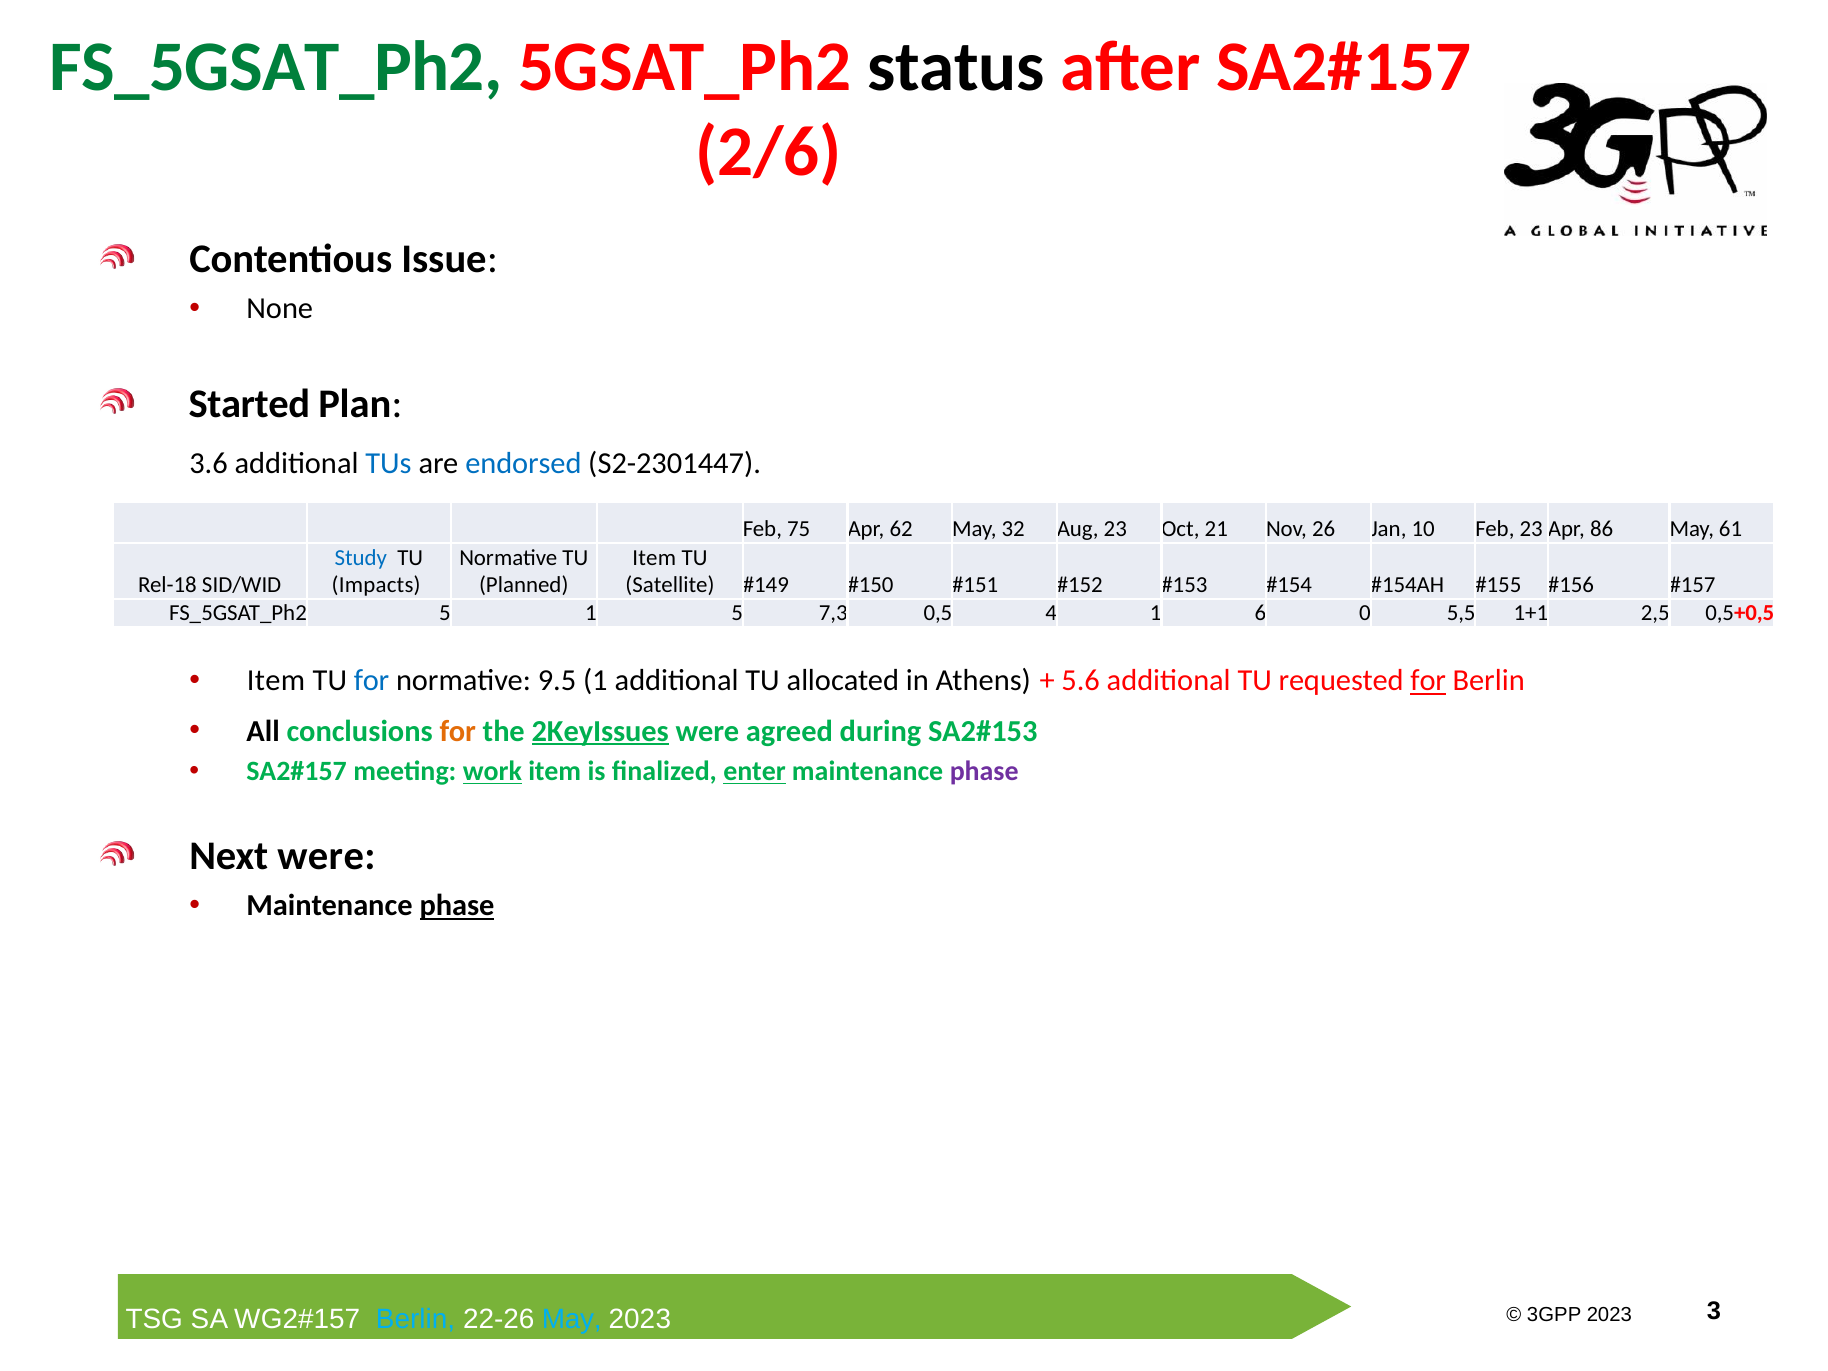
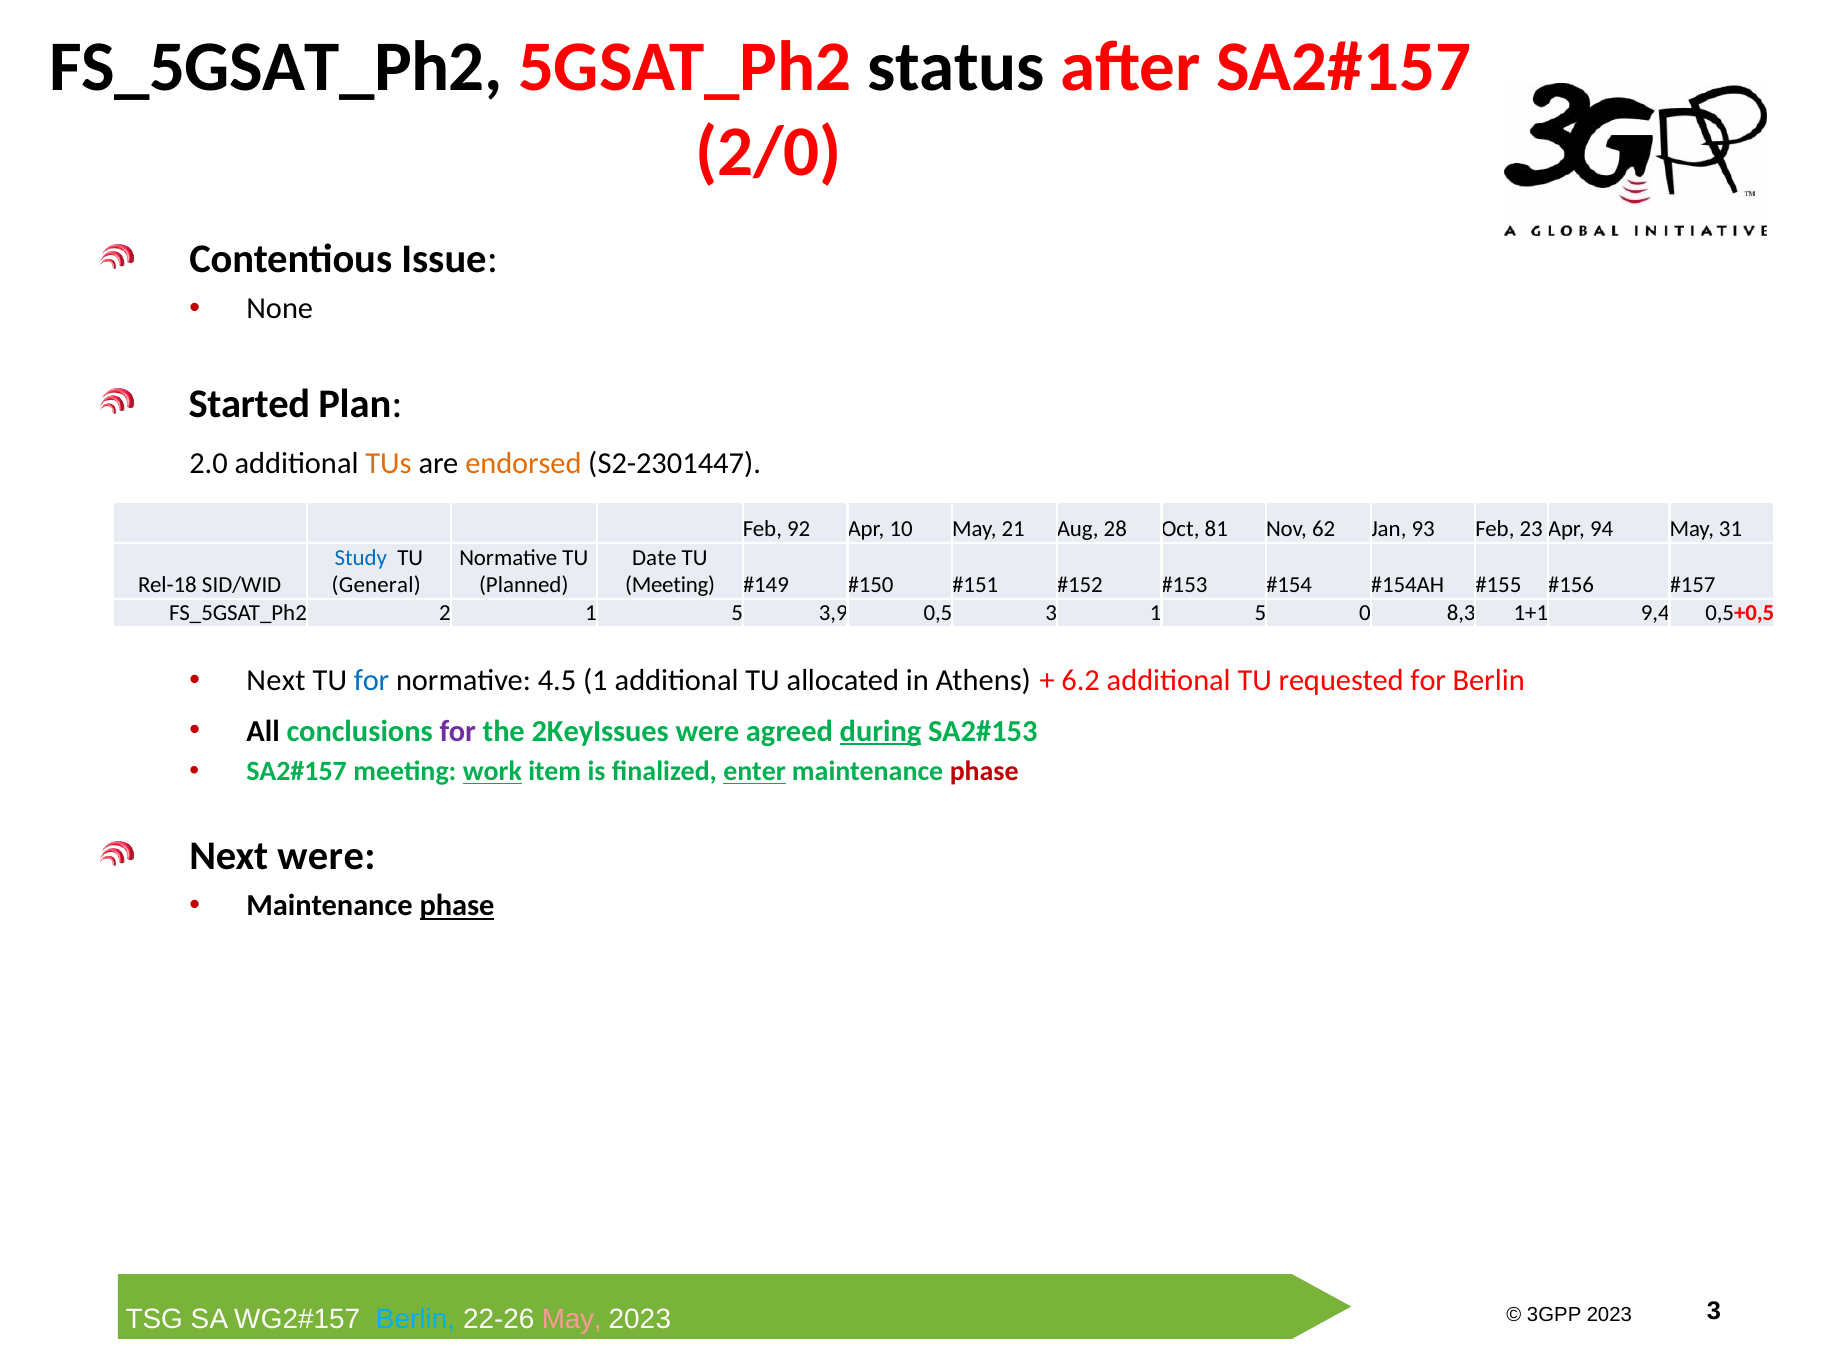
FS_5GSAT_Ph2 colour: green -> black (276, 67)
2/6: 2/6 -> 2/0 (769, 152)
3.6: 3.6 -> 2.0 (209, 463)
TUs colour: blue -> orange (388, 463)
endorsed colour: blue -> orange (523, 463)
75: 75 -> 92 (799, 529)
62: 62 -> 10 (901, 529)
32: 32 -> 21 (1013, 529)
23: 23 -> 28 (1115, 529)
21: 21 -> 81 (1216, 529)
26: 26 -> 62 (1324, 529)
10: 10 -> 93 (1423, 529)
86: 86 -> 94 (1602, 529)
61: 61 -> 31 (1731, 529)
Item: Item -> Date (654, 558)
Impacts: Impacts -> General (376, 585)
Satellite: Satellite -> Meeting (670, 585)
FS_5GSAT_Ph2 5: 5 -> 2 (445, 613)
7,3: 7,3 -> 3,9 (833, 613)
0,5 4: 4 -> 3 (1051, 613)
6: 6 -> 5 (1260, 613)
5,5: 5,5 -> 8,3 (1461, 613)
2,5: 2,5 -> 9,4 (1655, 613)
Item: Item -> Next (276, 681)
9.5: 9.5 -> 4.5 (557, 681)
5.6: 5.6 -> 6.2 (1081, 681)
for underline: present -> none (1428, 681)
for colour: orange -> purple (458, 731)
2KeyIssues underline: present -> none (600, 731)
during underline: none -> present (881, 731)
phase colour: purple -> red (984, 772)
May colour: light blue -> pink (572, 1320)
